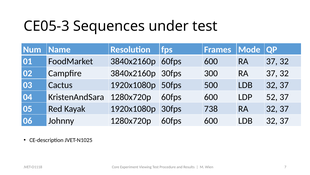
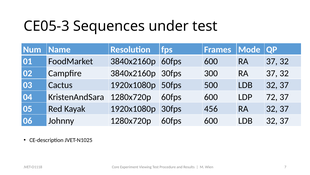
52: 52 -> 72 (272, 97)
738: 738 -> 456 (211, 109)
